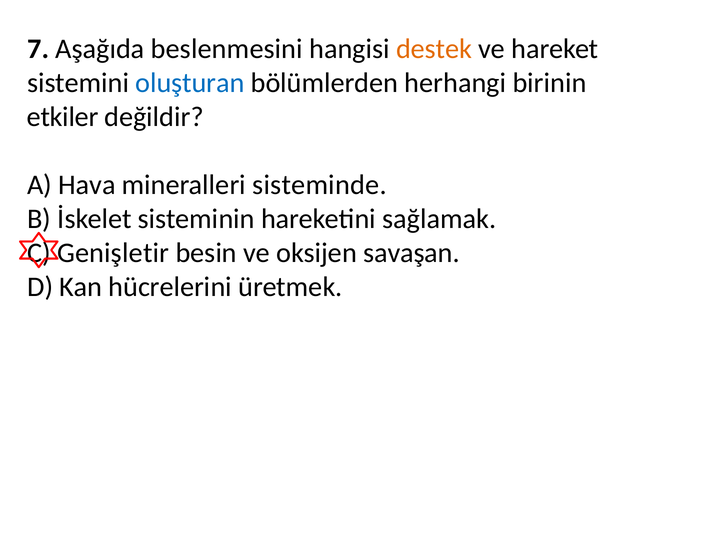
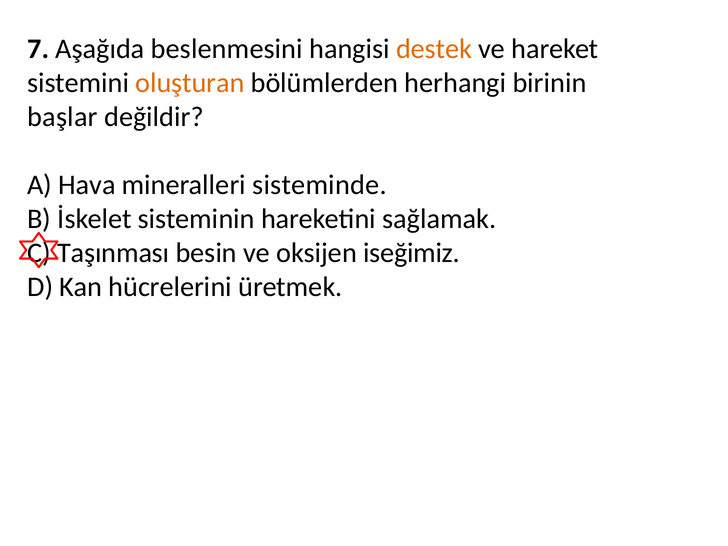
oluşturan colour: blue -> orange (190, 83)
etkiler: etkiler -> başlar (62, 117)
Genişletir: Genişletir -> Taşınması (113, 253)
savaşan: savaşan -> iseğimiz (412, 253)
